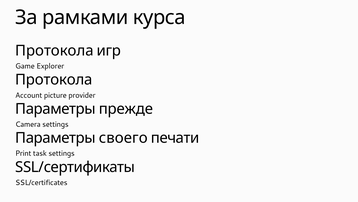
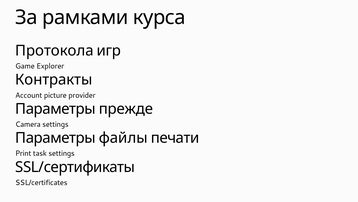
Протокола: Протокола -> Контракты (54, 80)
своего: своего -> файлы (123, 138)
